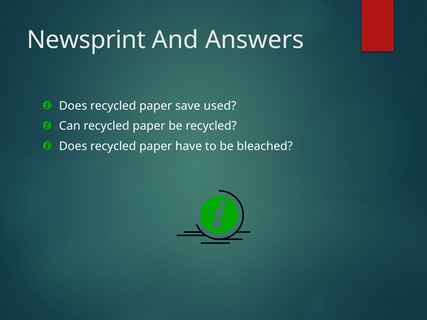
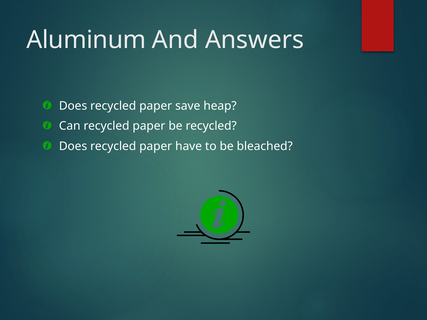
Newsprint: Newsprint -> Aluminum (86, 40)
used: used -> heap (220, 106)
